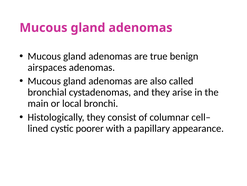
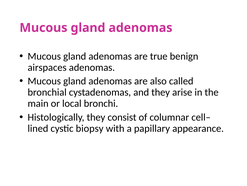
poorer: poorer -> biopsy (90, 128)
